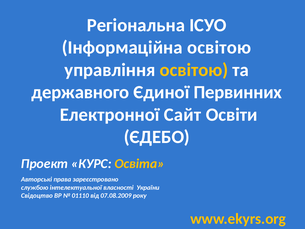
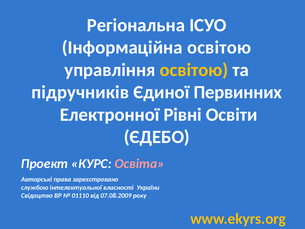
державного: державного -> підручників (80, 92)
Сайт: Сайт -> Рівні (183, 115)
Освіта colour: yellow -> pink (140, 163)
